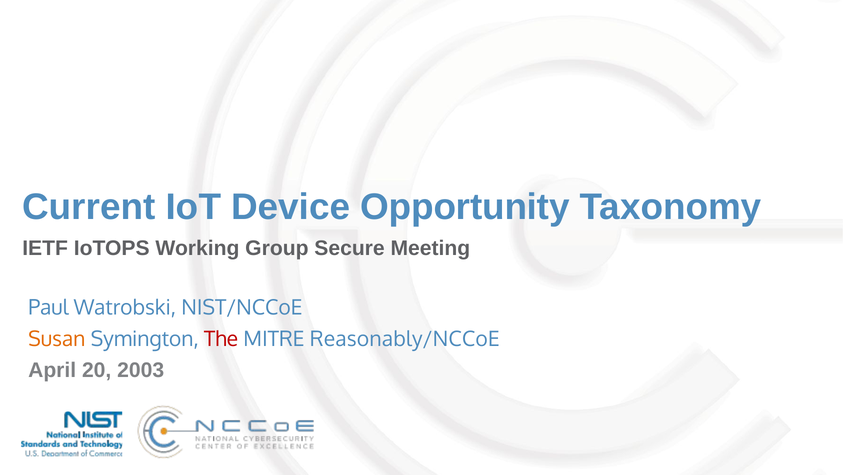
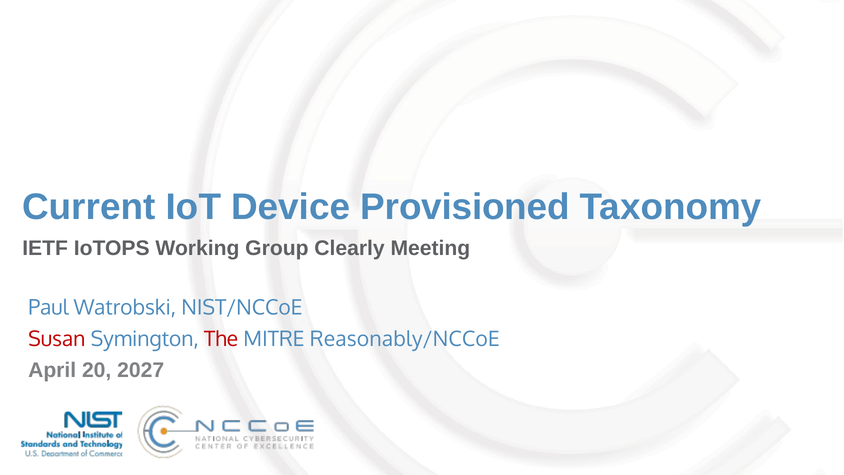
Opportunity: Opportunity -> Provisioned (465, 207)
Secure: Secure -> Clearly (350, 248)
Susan colour: orange -> red (57, 339)
2003: 2003 -> 2027 (141, 370)
